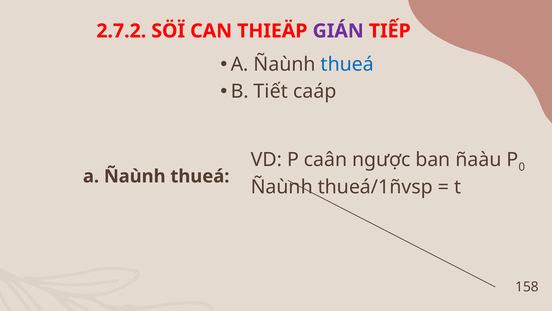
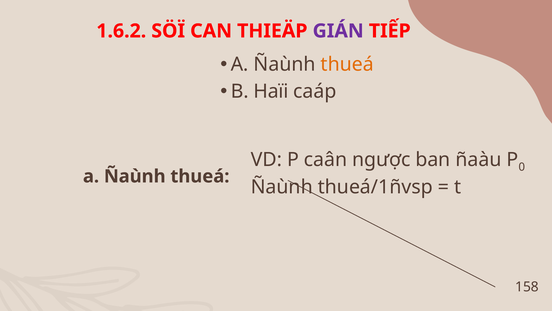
2.7.2: 2.7.2 -> 1.6.2 (121, 31)
thueá colour: blue -> orange (347, 64)
Tiết: Tiết -> Haïi (271, 91)
